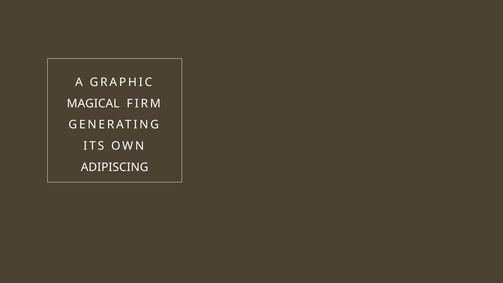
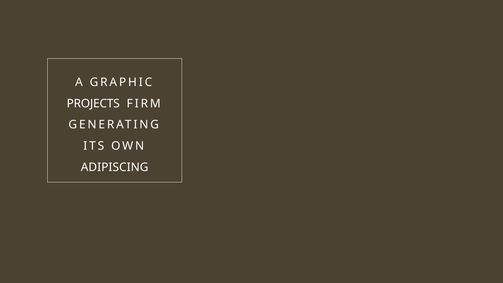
MAGICAL: MAGICAL -> PROJECTS (93, 104)
